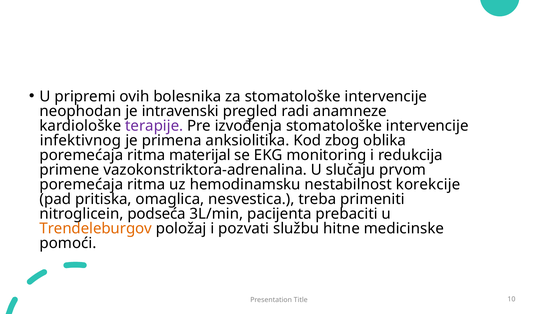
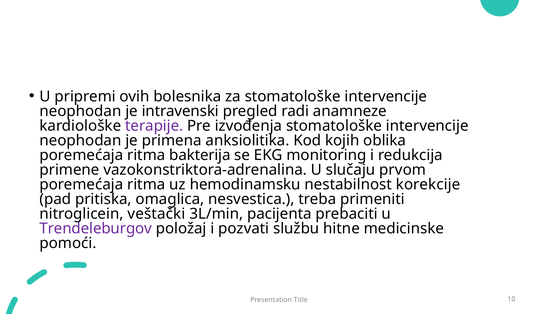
infektivnog: infektivnog -> neophodan (80, 140)
zbog: zbog -> kojih (342, 140)
materijal: materijal -> bakterija (200, 155)
podseća: podseća -> veštački (156, 214)
Trendeleburgov colour: orange -> purple (96, 228)
